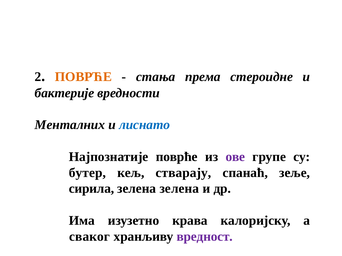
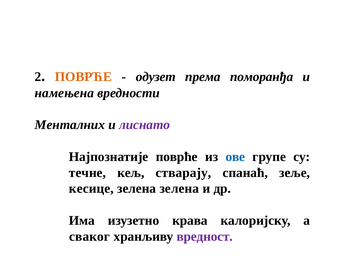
стања: стања -> одузет (156, 77)
стероидне: стероидне -> поморанђа (262, 77)
бактерије: бактерије -> намењена (64, 93)
лиснато colour: blue -> purple (145, 125)
ове colour: purple -> blue (235, 157)
бутер: бутер -> течне (87, 173)
сирила: сирила -> кесице (91, 189)
